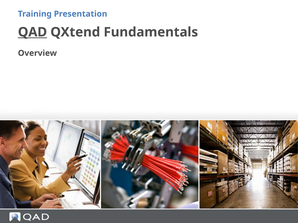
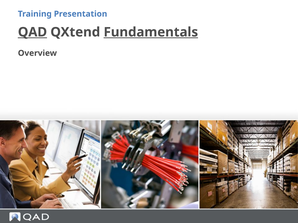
Fundamentals underline: none -> present (151, 32)
